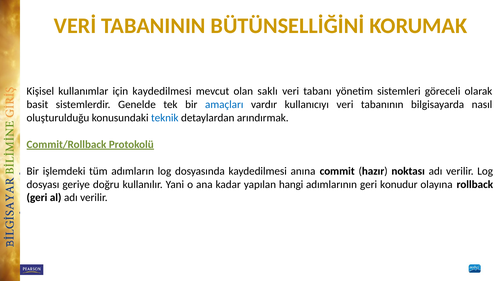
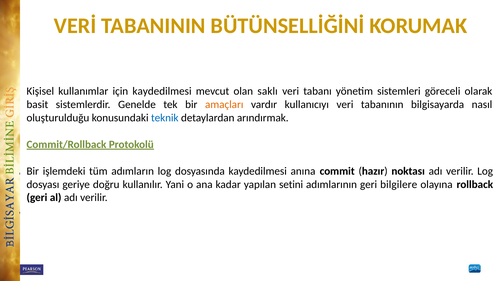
amaçları colour: blue -> orange (224, 105)
hangi: hangi -> setini (291, 185)
konudur: konudur -> bilgilere (399, 185)
